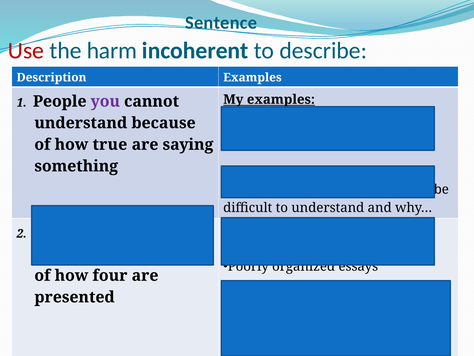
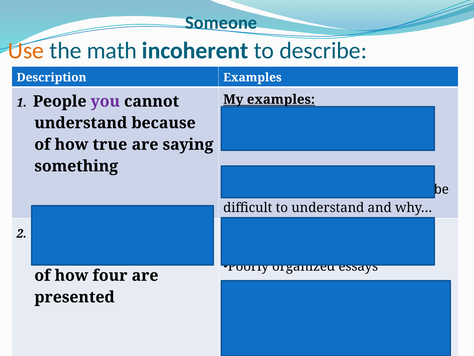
Sentence: Sentence -> Someone (221, 23)
Use colour: red -> orange (26, 51)
harm: harm -> math (112, 51)
